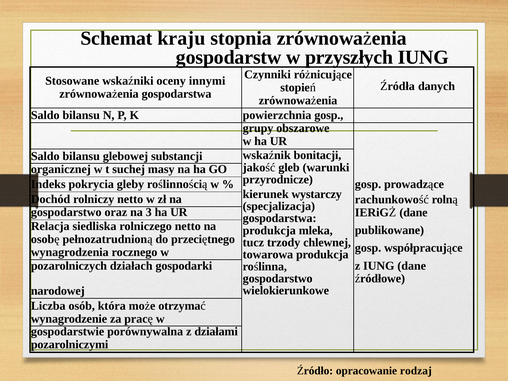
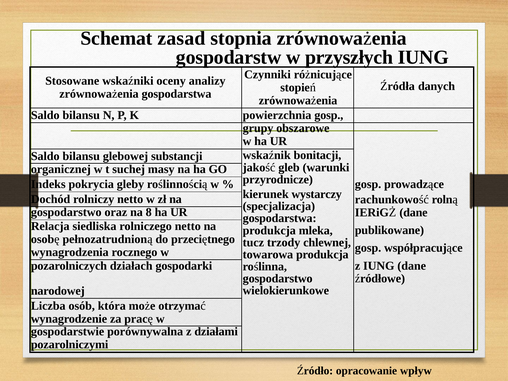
kraju: kraju -> zasad (181, 38)
innymi: innymi -> analizy (207, 81)
3: 3 -> 8 (149, 212)
rodzaj: rodzaj -> wpływ (416, 371)
